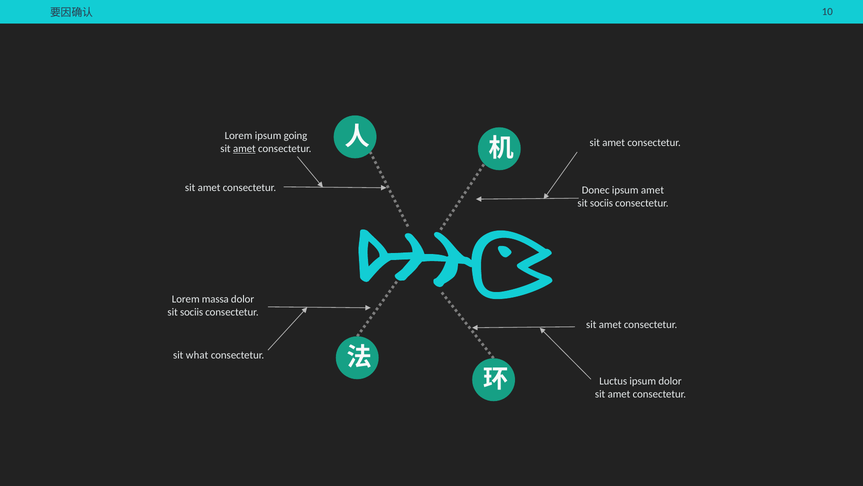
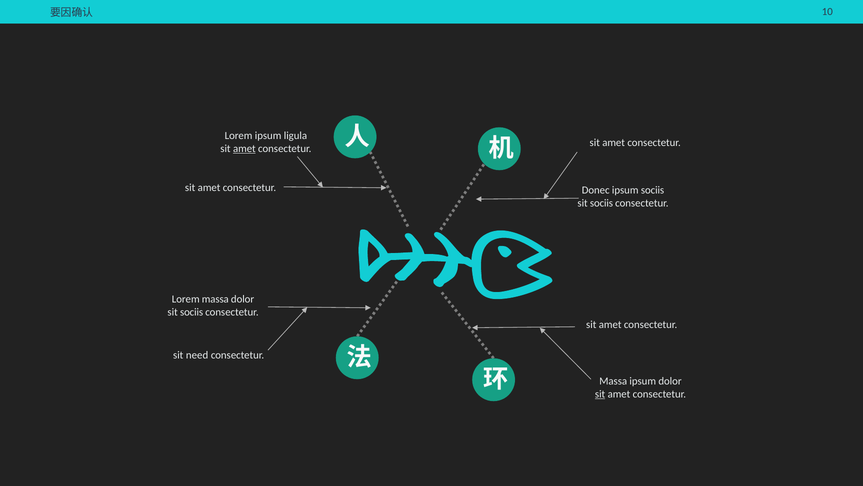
going: going -> ligula (295, 136)
ipsum amet: amet -> sociis (653, 190)
what: what -> need (197, 355)
Luctus: Luctus -> Massa (613, 381)
sit underline: none -> present (600, 394)
